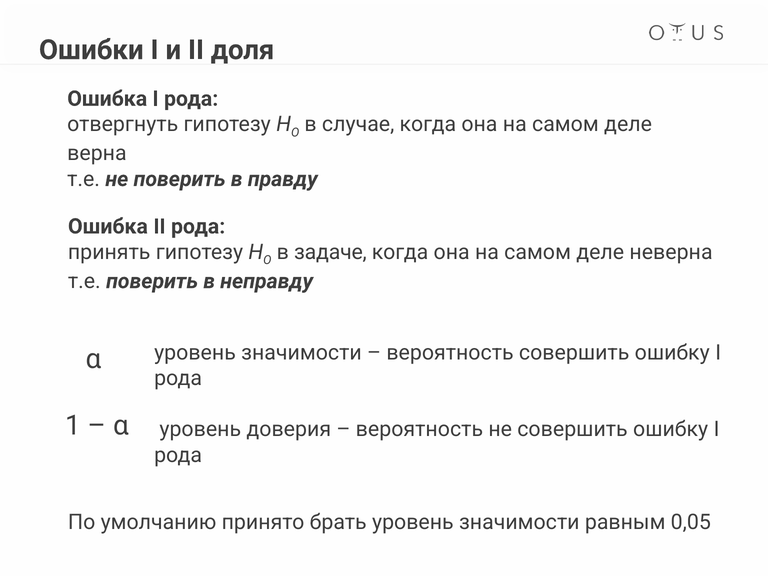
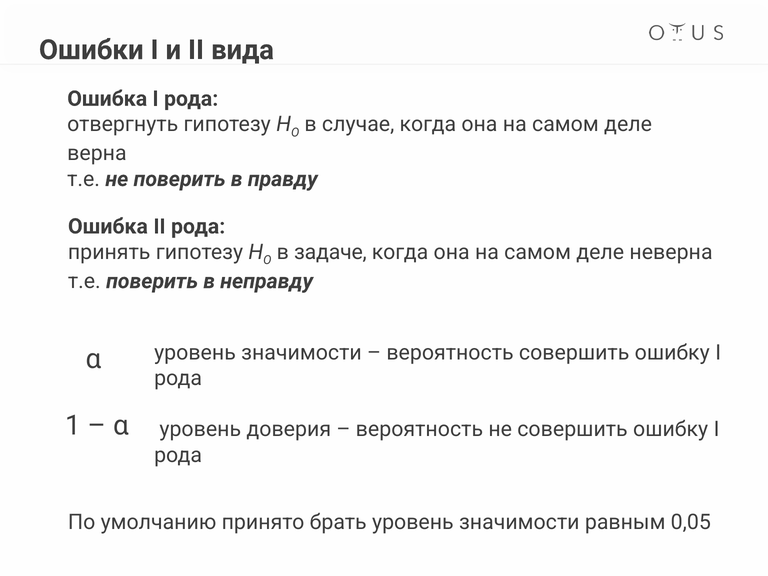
доля: доля -> вида (243, 50)
